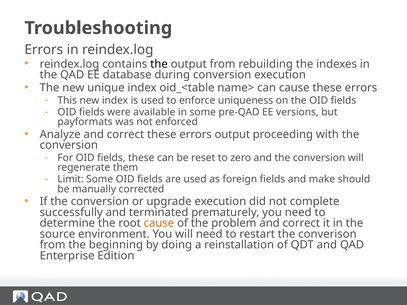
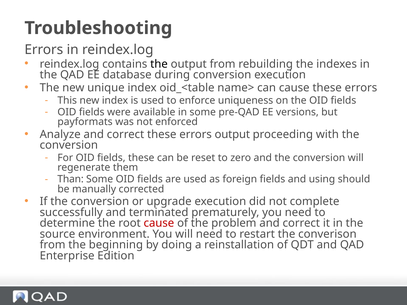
Limit: Limit -> Than (71, 179)
make: make -> using (322, 179)
cause colour: orange -> red (159, 223)
